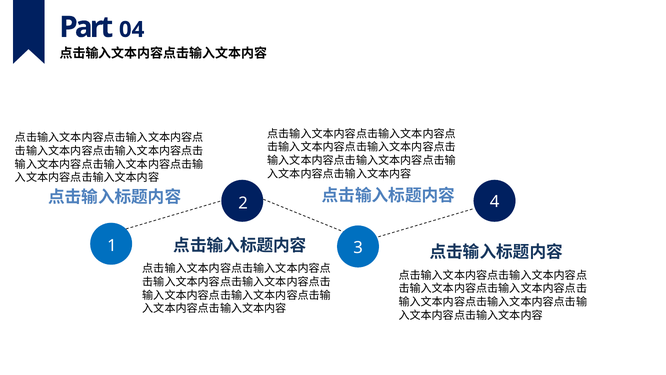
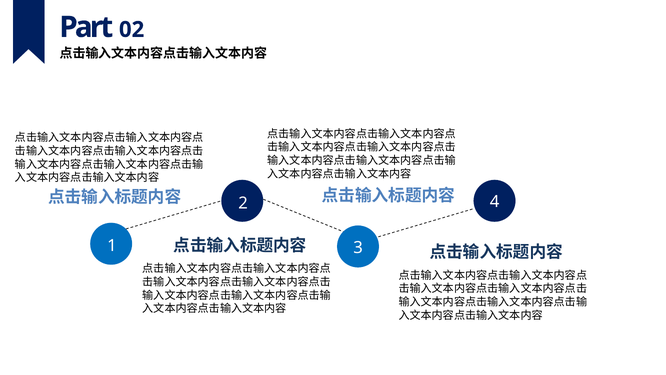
04: 04 -> 02 (132, 30)
